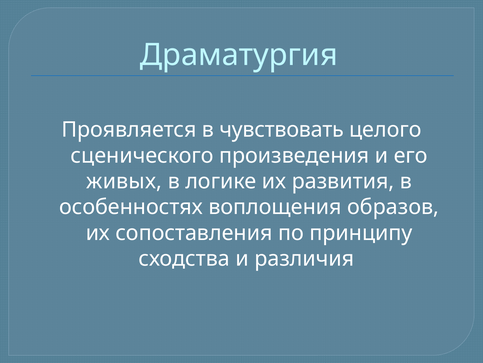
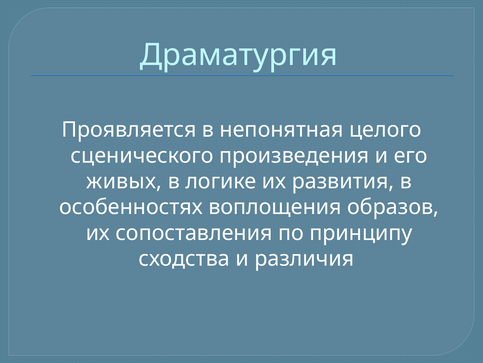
чувствовать: чувствовать -> непонятная (282, 129)
